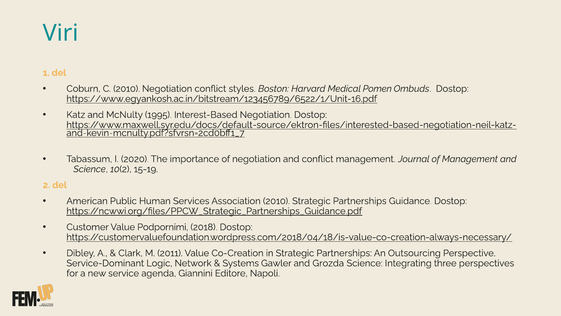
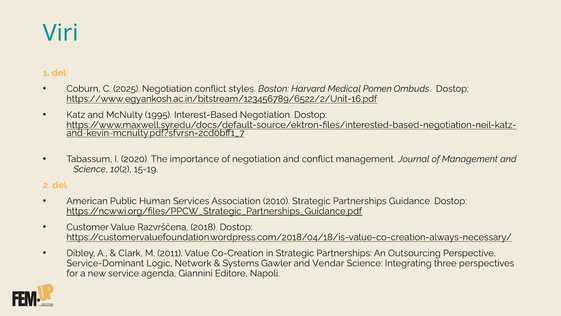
C 2010: 2010 -> 2025 (127, 89)
https://www.egyankosh.ac.in/bitstream/123456789/6522/1/Unit-16.pdf: https://www.egyankosh.ac.in/bitstream/123456789/6522/1/Unit-16.pdf -> https://www.egyankosh.ac.in/bitstream/123456789/6522/2/Unit-16.pdf (222, 99)
Podpornimi: Podpornimi -> Razvrščena (163, 227)
Grozda: Grozda -> Vendar (328, 263)
